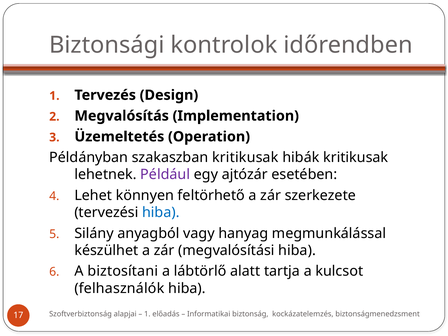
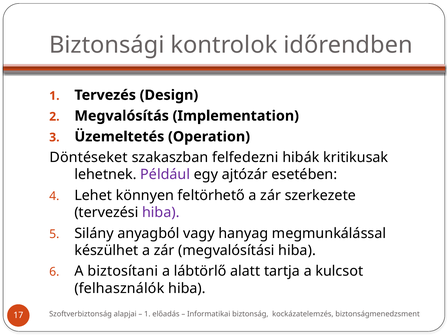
Példányban: Példányban -> Döntéseket (89, 157)
szakaszban kritikusak: kritikusak -> felfedezni (245, 157)
hiba colour: blue -> purple (161, 213)
